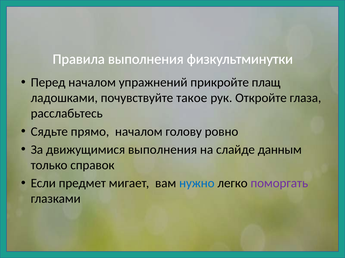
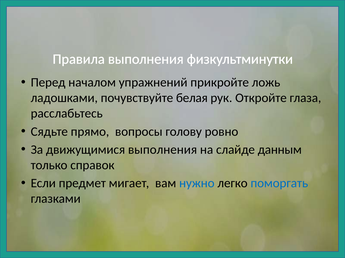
плащ: плащ -> ложь (266, 83)
такое: такое -> белая (192, 98)
прямо началом: началом -> вопросы (139, 132)
поморгать colour: purple -> blue (279, 184)
